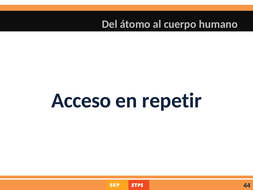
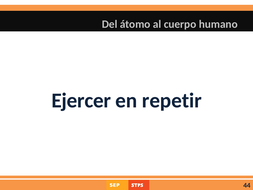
Acceso: Acceso -> Ejercer (81, 100)
